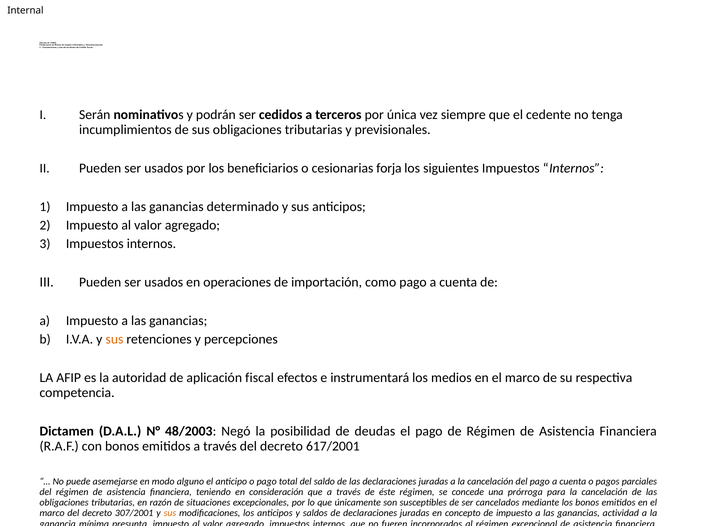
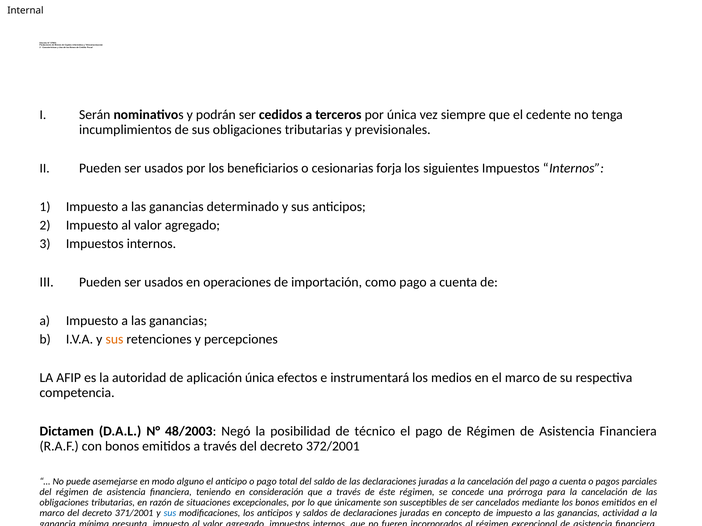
aplicación fiscal: fiscal -> única (260, 378)
deudas: deudas -> técnico (375, 432)
617/2001: 617/2001 -> 372/2001 (333, 447)
307/2001: 307/2001 -> 371/2001 (134, 514)
sus colour: orange -> blue (170, 514)
